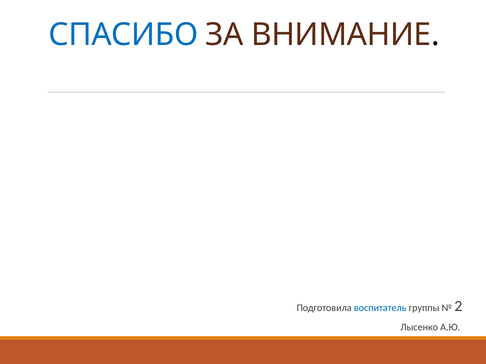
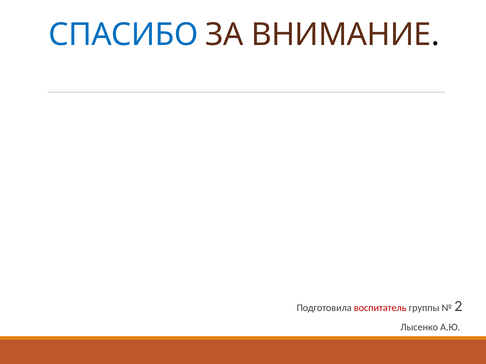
воспитатель colour: blue -> red (380, 308)
